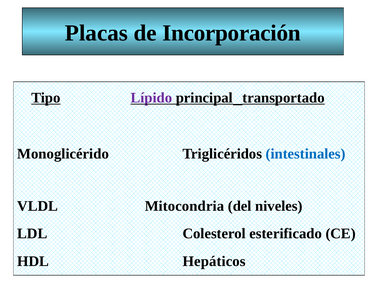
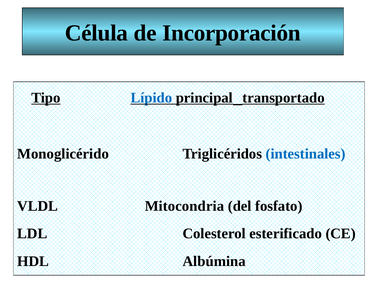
Placas: Placas -> Célula (97, 33)
Lípido colour: purple -> blue (151, 98)
niveles: niveles -> fosfato (279, 206)
Hepáticos: Hepáticos -> Albúmina (214, 262)
